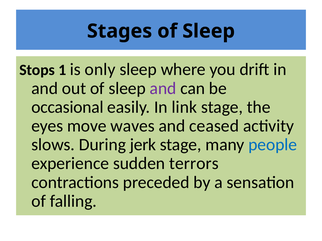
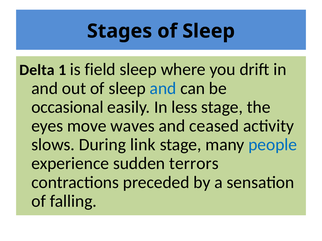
Stops: Stops -> Delta (37, 70)
only: only -> field (100, 70)
and colour: purple -> blue (163, 88)
link: link -> less (184, 107)
jerk: jerk -> link (143, 145)
